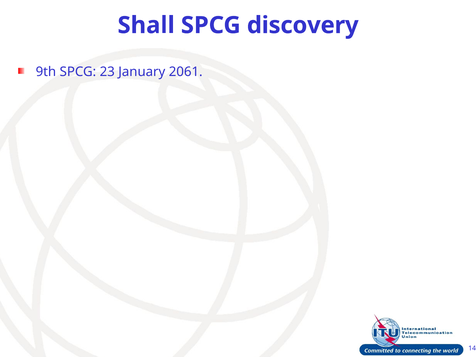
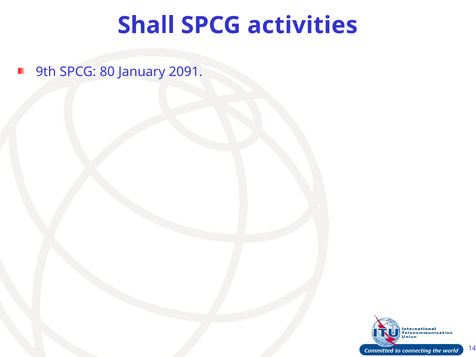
discovery: discovery -> activities (303, 25)
23: 23 -> 80 (107, 72)
2061: 2061 -> 2091 (186, 72)
